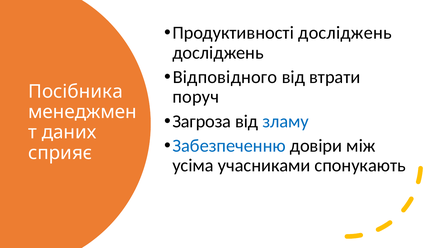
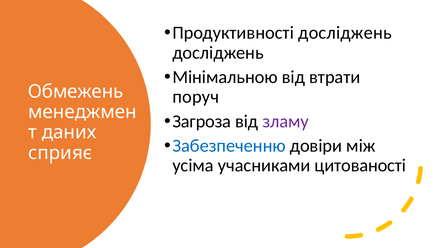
Відповідного: Відповідного -> Мінімальною (225, 77)
Посібника: Посібника -> Обмежень (76, 92)
зламу colour: blue -> purple (286, 121)
спонукають: спонукають -> цитованості (360, 166)
